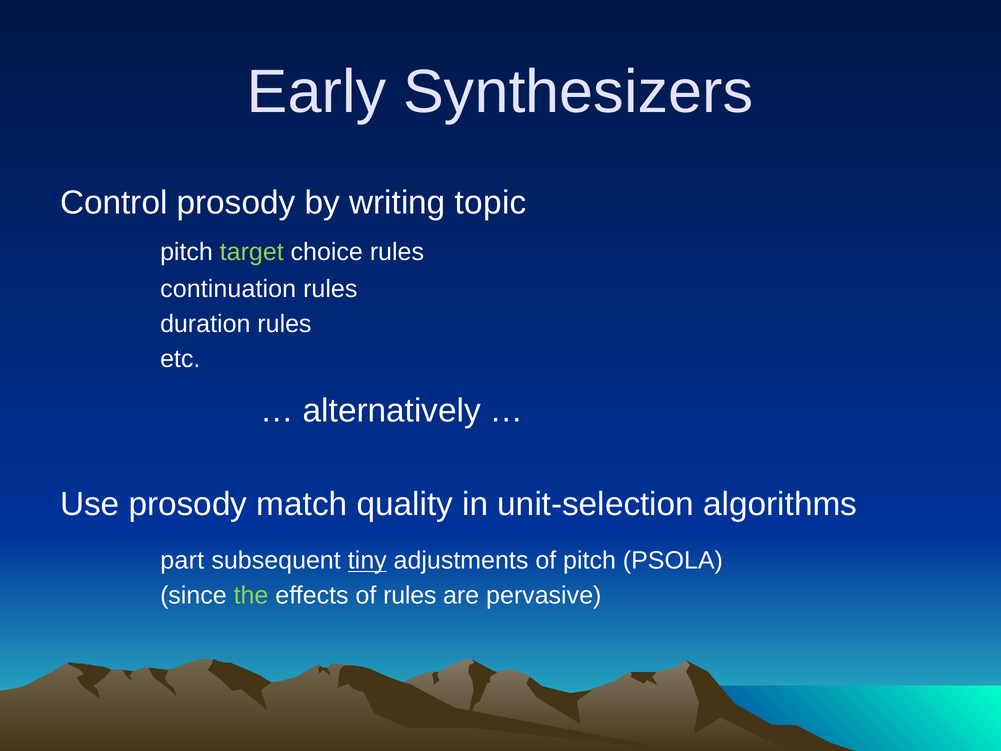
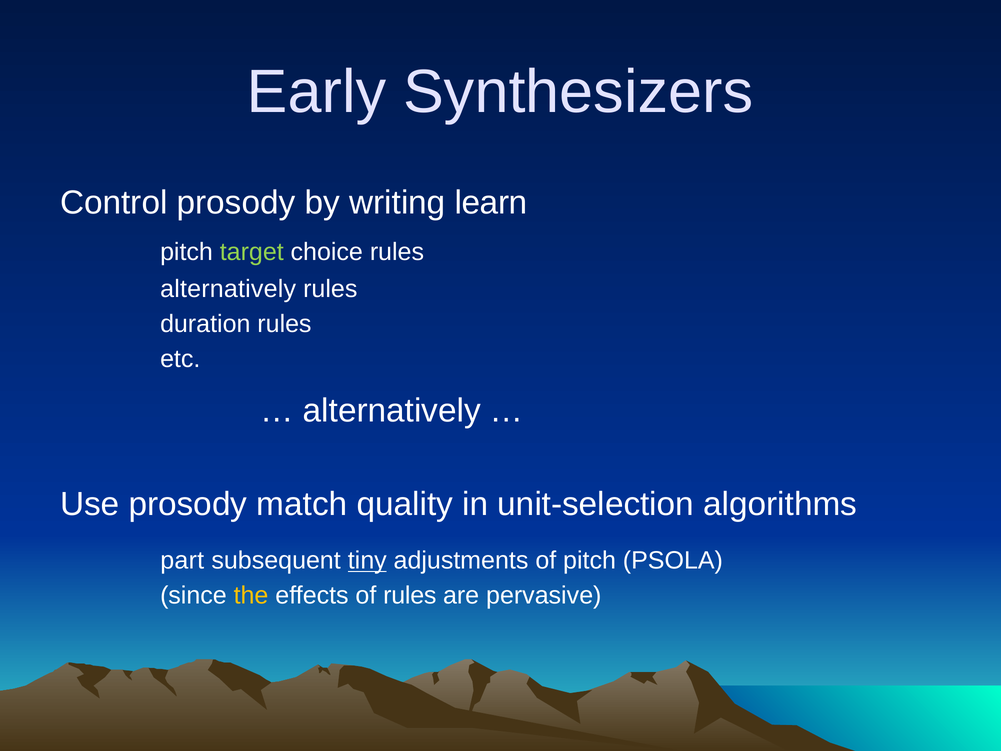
topic: topic -> learn (491, 203)
continuation: continuation -> alternatively (228, 289)
the colour: light green -> yellow (251, 595)
